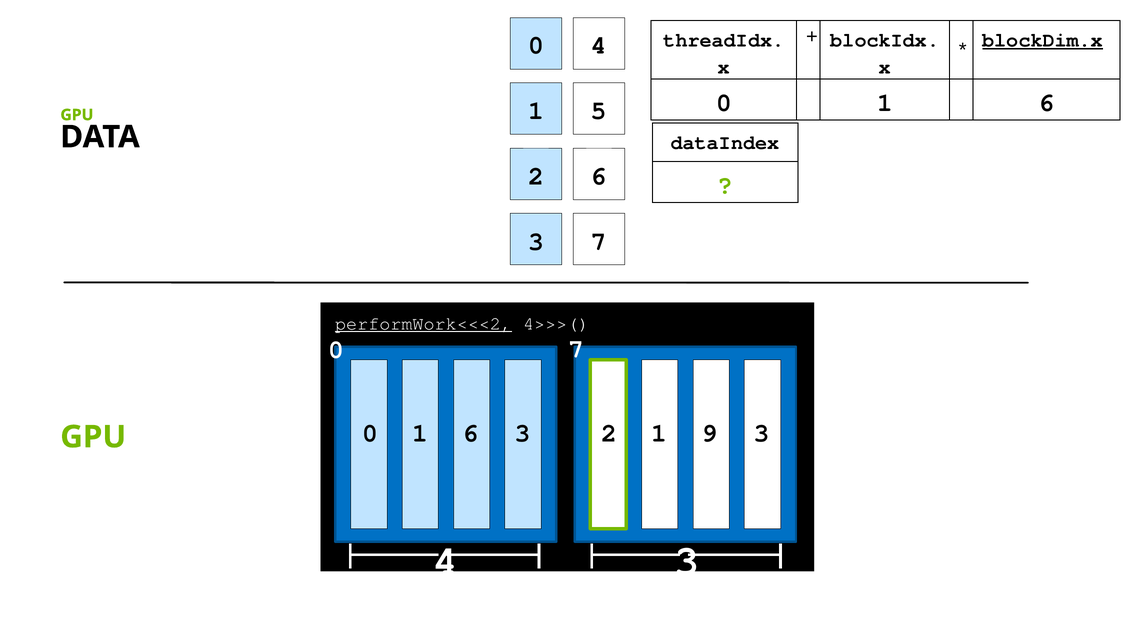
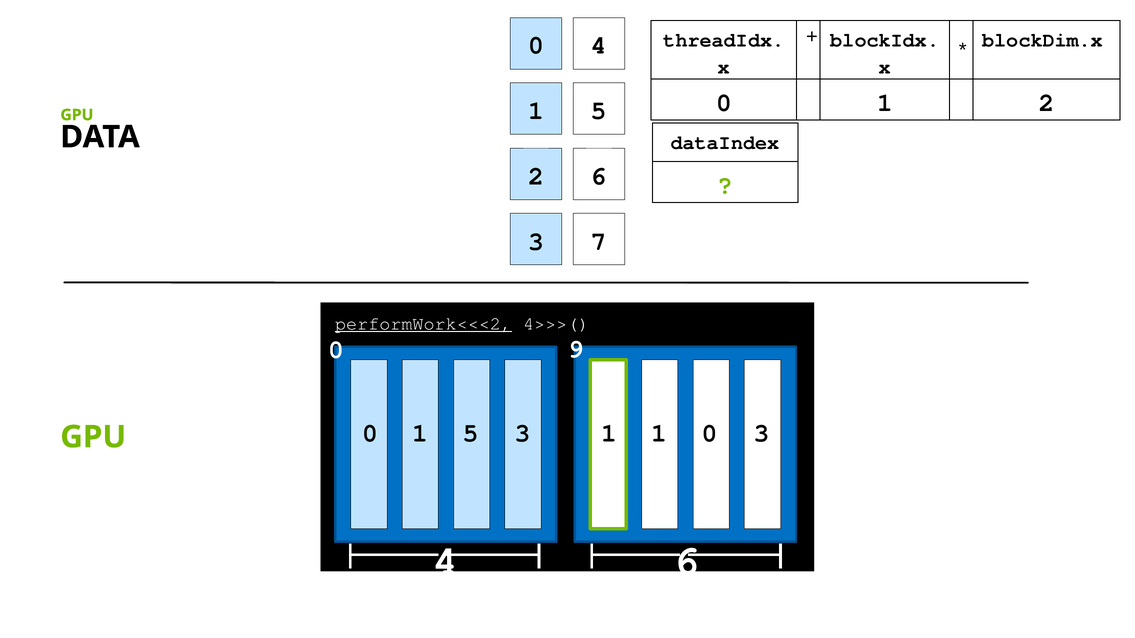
blockDim.x underline: present -> none (1043, 40)
6: 6 -> 2 (1047, 103)
0 7: 7 -> 9 (576, 349)
6: 6 -> 5 (471, 434)
3 2: 2 -> 1 (609, 433)
1 9: 9 -> 0 (710, 433)
4 3: 3 -> 6 (687, 561)
